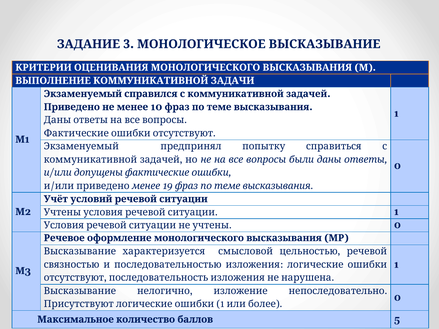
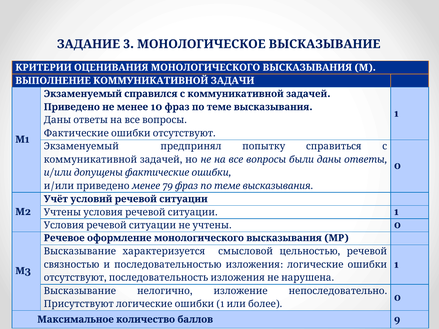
19: 19 -> 79 (168, 186)
5: 5 -> 9 (397, 320)
